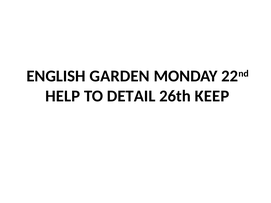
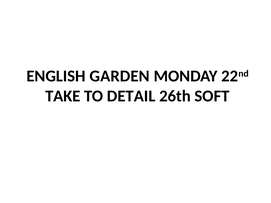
HELP: HELP -> TAKE (63, 96)
KEEP: KEEP -> SOFT (212, 96)
